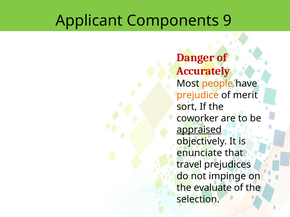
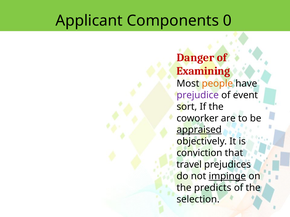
9: 9 -> 0 (227, 21)
Accurately: Accurately -> Examining (203, 71)
prejudice colour: orange -> purple (198, 95)
merit: merit -> event (245, 95)
enunciate: enunciate -> conviction (199, 153)
impinge underline: none -> present (227, 176)
evaluate: evaluate -> predicts (213, 188)
